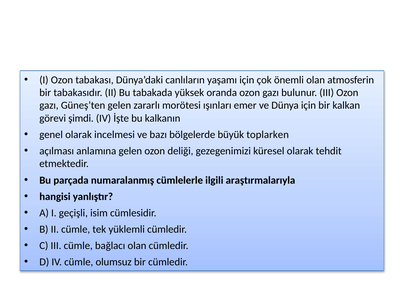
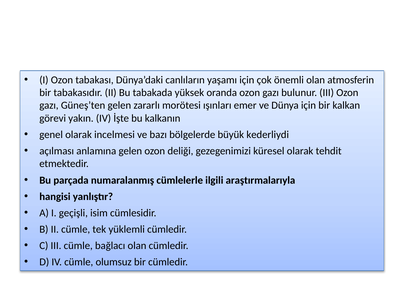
şimdi: şimdi -> yakın (81, 118)
toplarken: toplarken -> kederliydi (268, 135)
